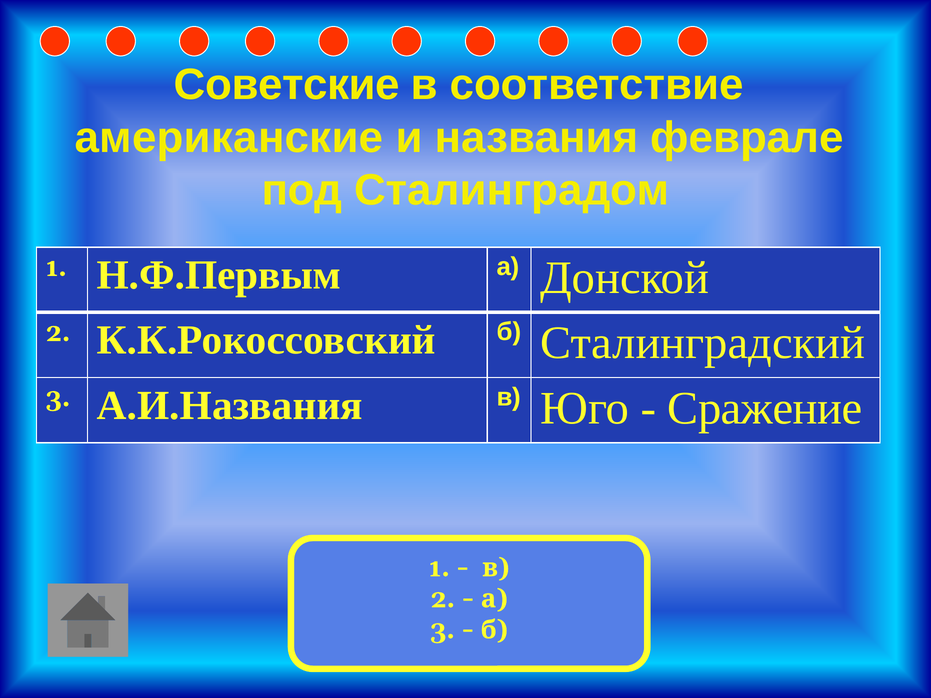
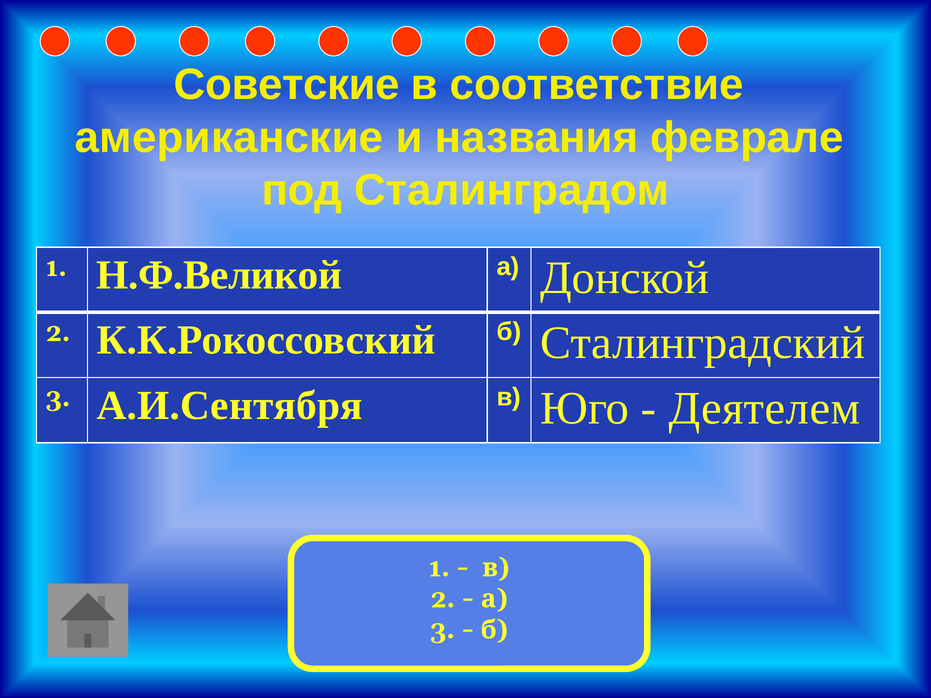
Н.Ф.Первым: Н.Ф.Первым -> Н.Ф.Великой (219, 275)
А.И.Названия: А.И.Названия -> А.И.Сентября (230, 406)
Сражение: Сражение -> Деятелем (764, 408)
